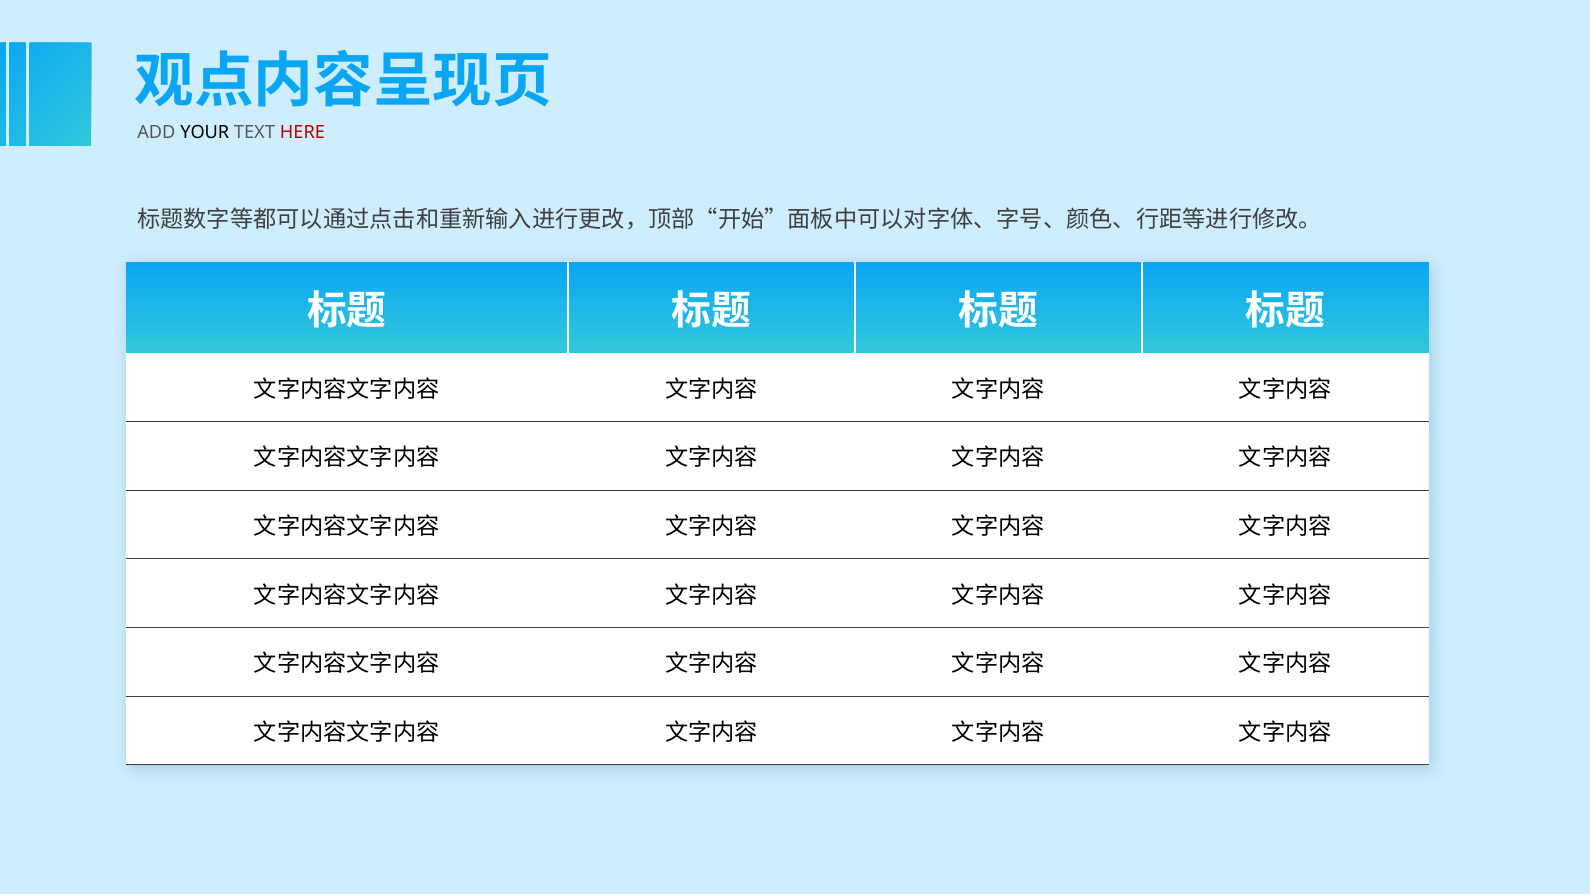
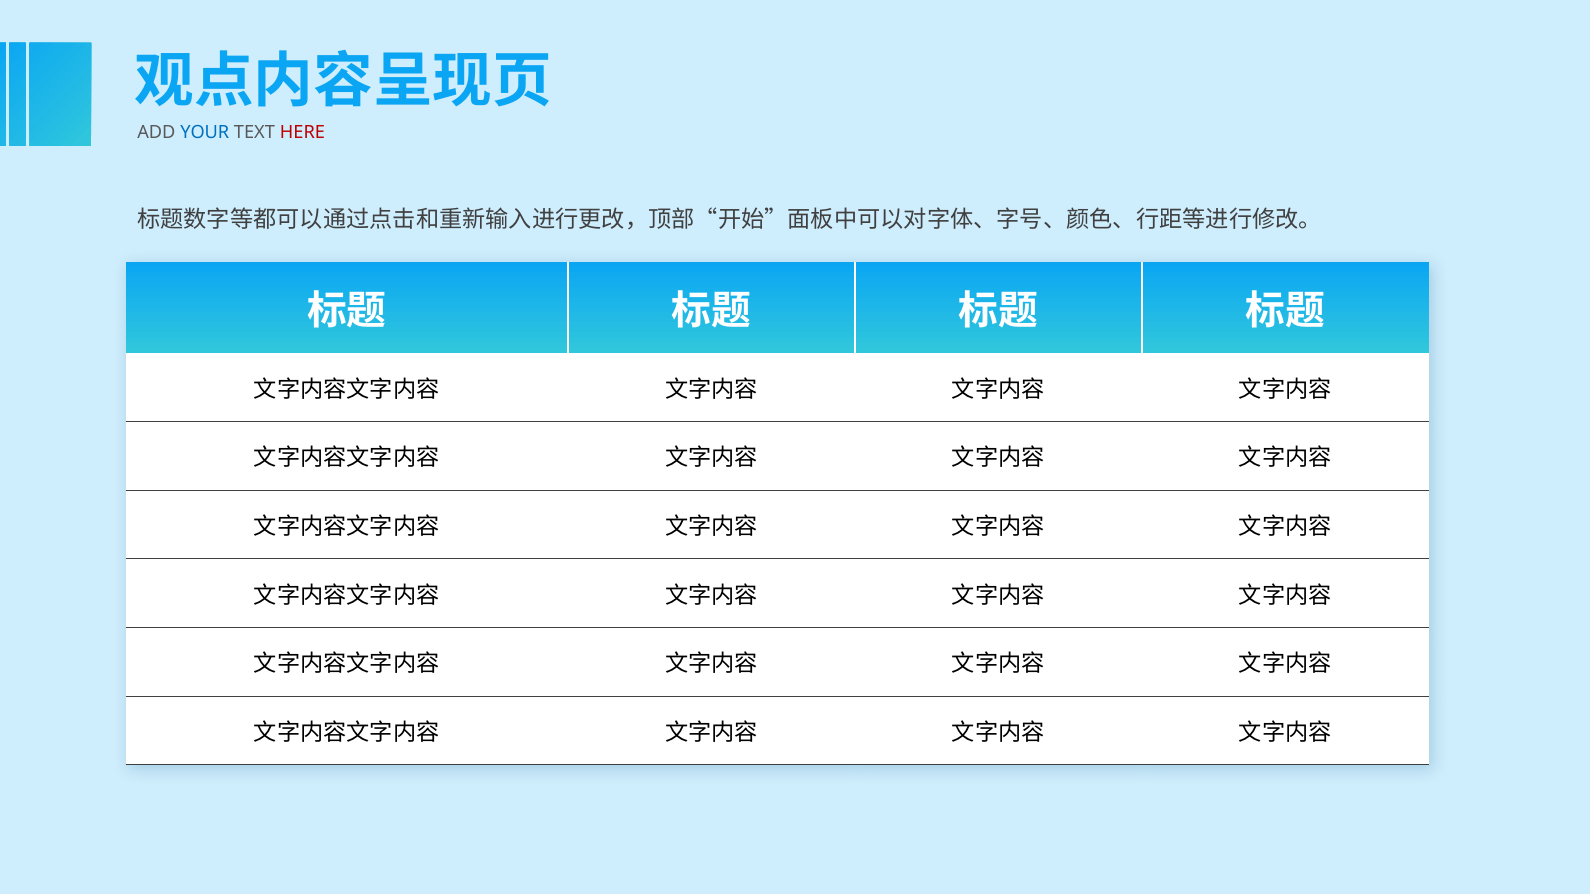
YOUR colour: black -> blue (205, 132)
